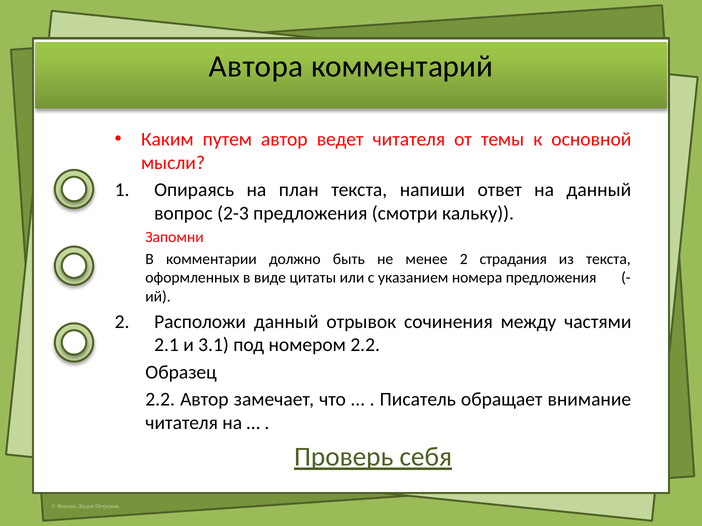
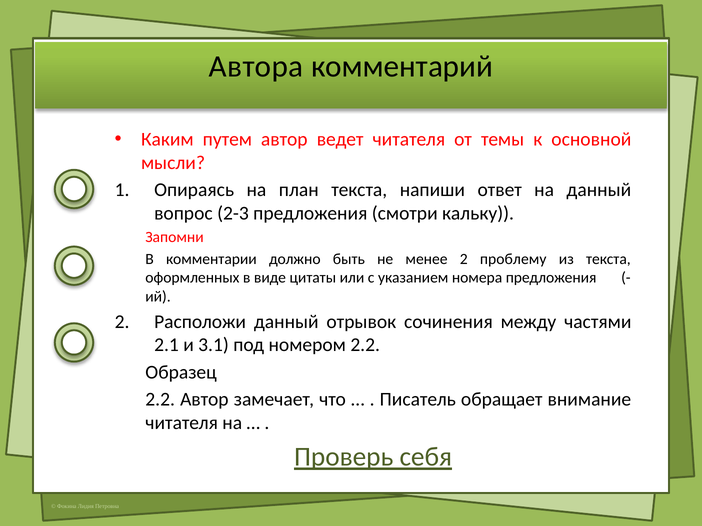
страдания: страдания -> проблему (513, 259)
